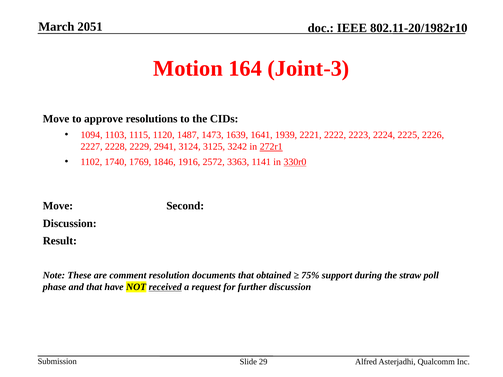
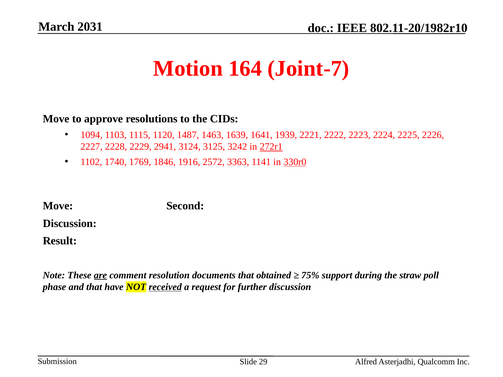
2051: 2051 -> 2031 (90, 27)
Joint-3: Joint-3 -> Joint-7 (308, 69)
1473: 1473 -> 1463 (213, 135)
are underline: none -> present (100, 275)
